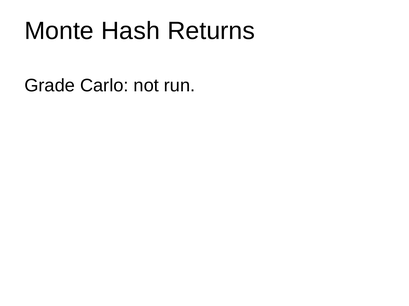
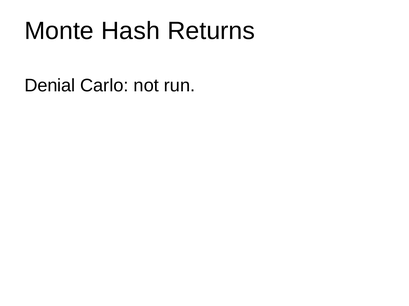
Grade: Grade -> Denial (50, 86)
